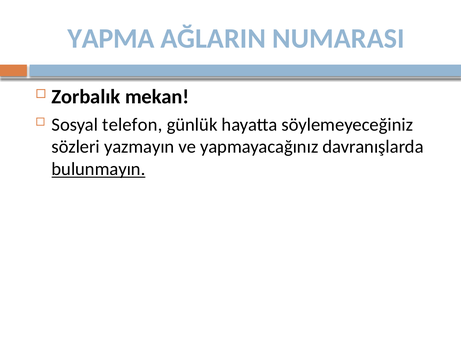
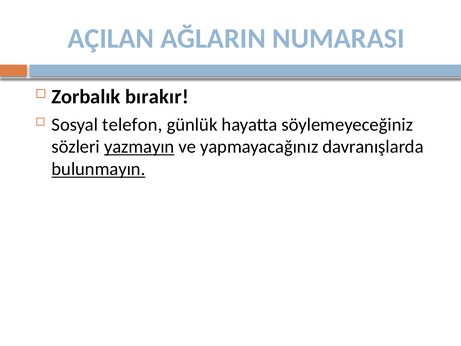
YAPMA: YAPMA -> AÇILAN (111, 38)
mekan: mekan -> bırakır (157, 97)
yazmayın underline: none -> present (139, 147)
